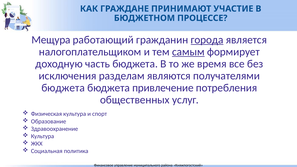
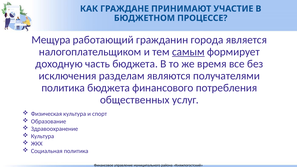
города underline: present -> none (207, 40)
бюджета: бюджета -> политика (63, 88)
привлечение: привлечение -> финансового (163, 88)
